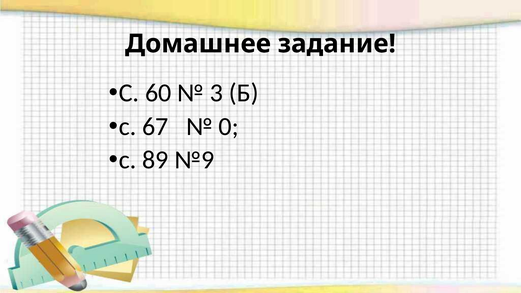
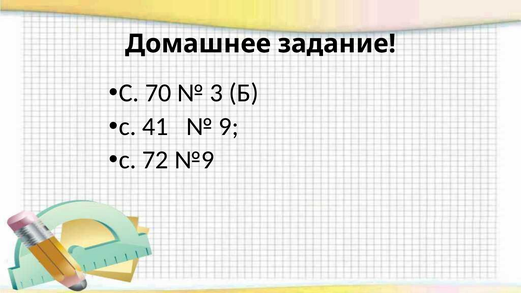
60: 60 -> 70 (158, 93)
67: 67 -> 41 (155, 127)
0: 0 -> 9 (229, 127)
89: 89 -> 72 (155, 160)
